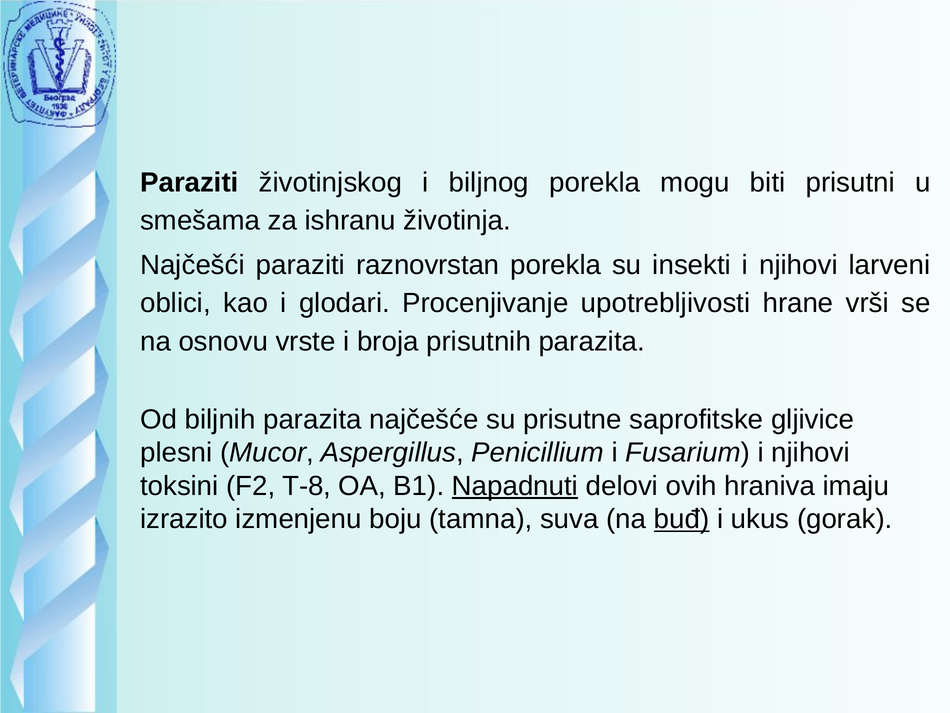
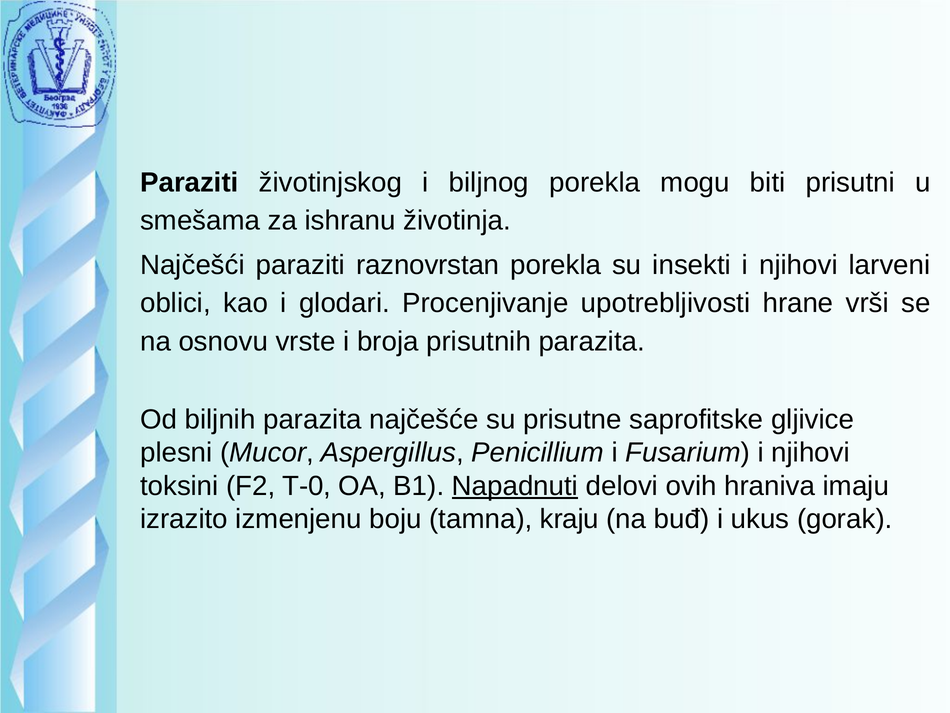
T-8: T-8 -> T-0 (307, 486)
suva: suva -> kraju (569, 519)
buđ underline: present -> none (682, 519)
